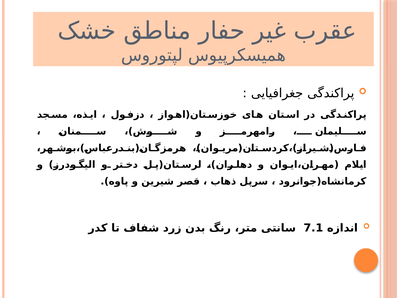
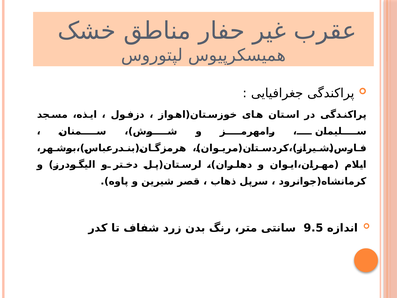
7.1: 7.1 -> 9.5 (313, 228)
